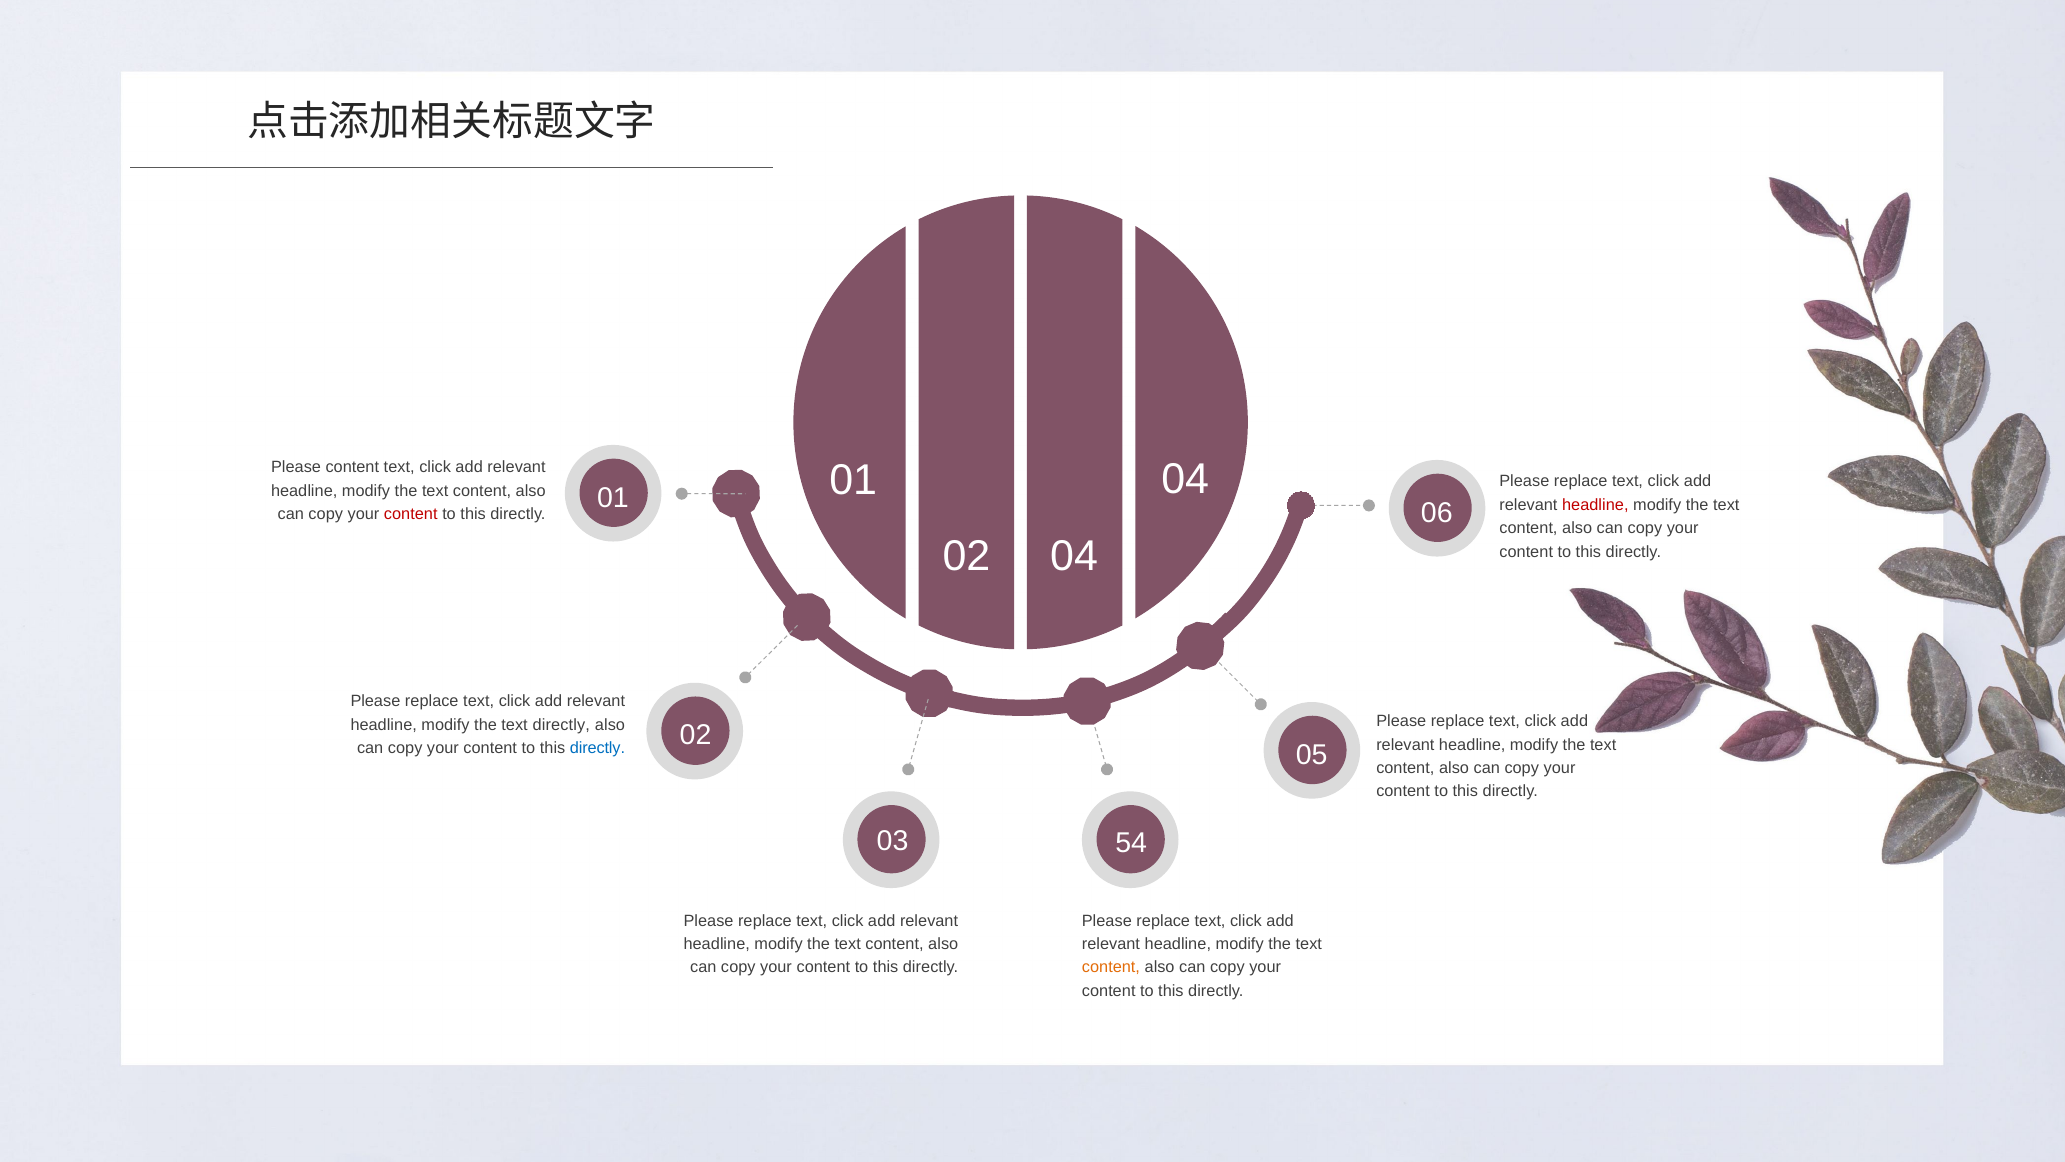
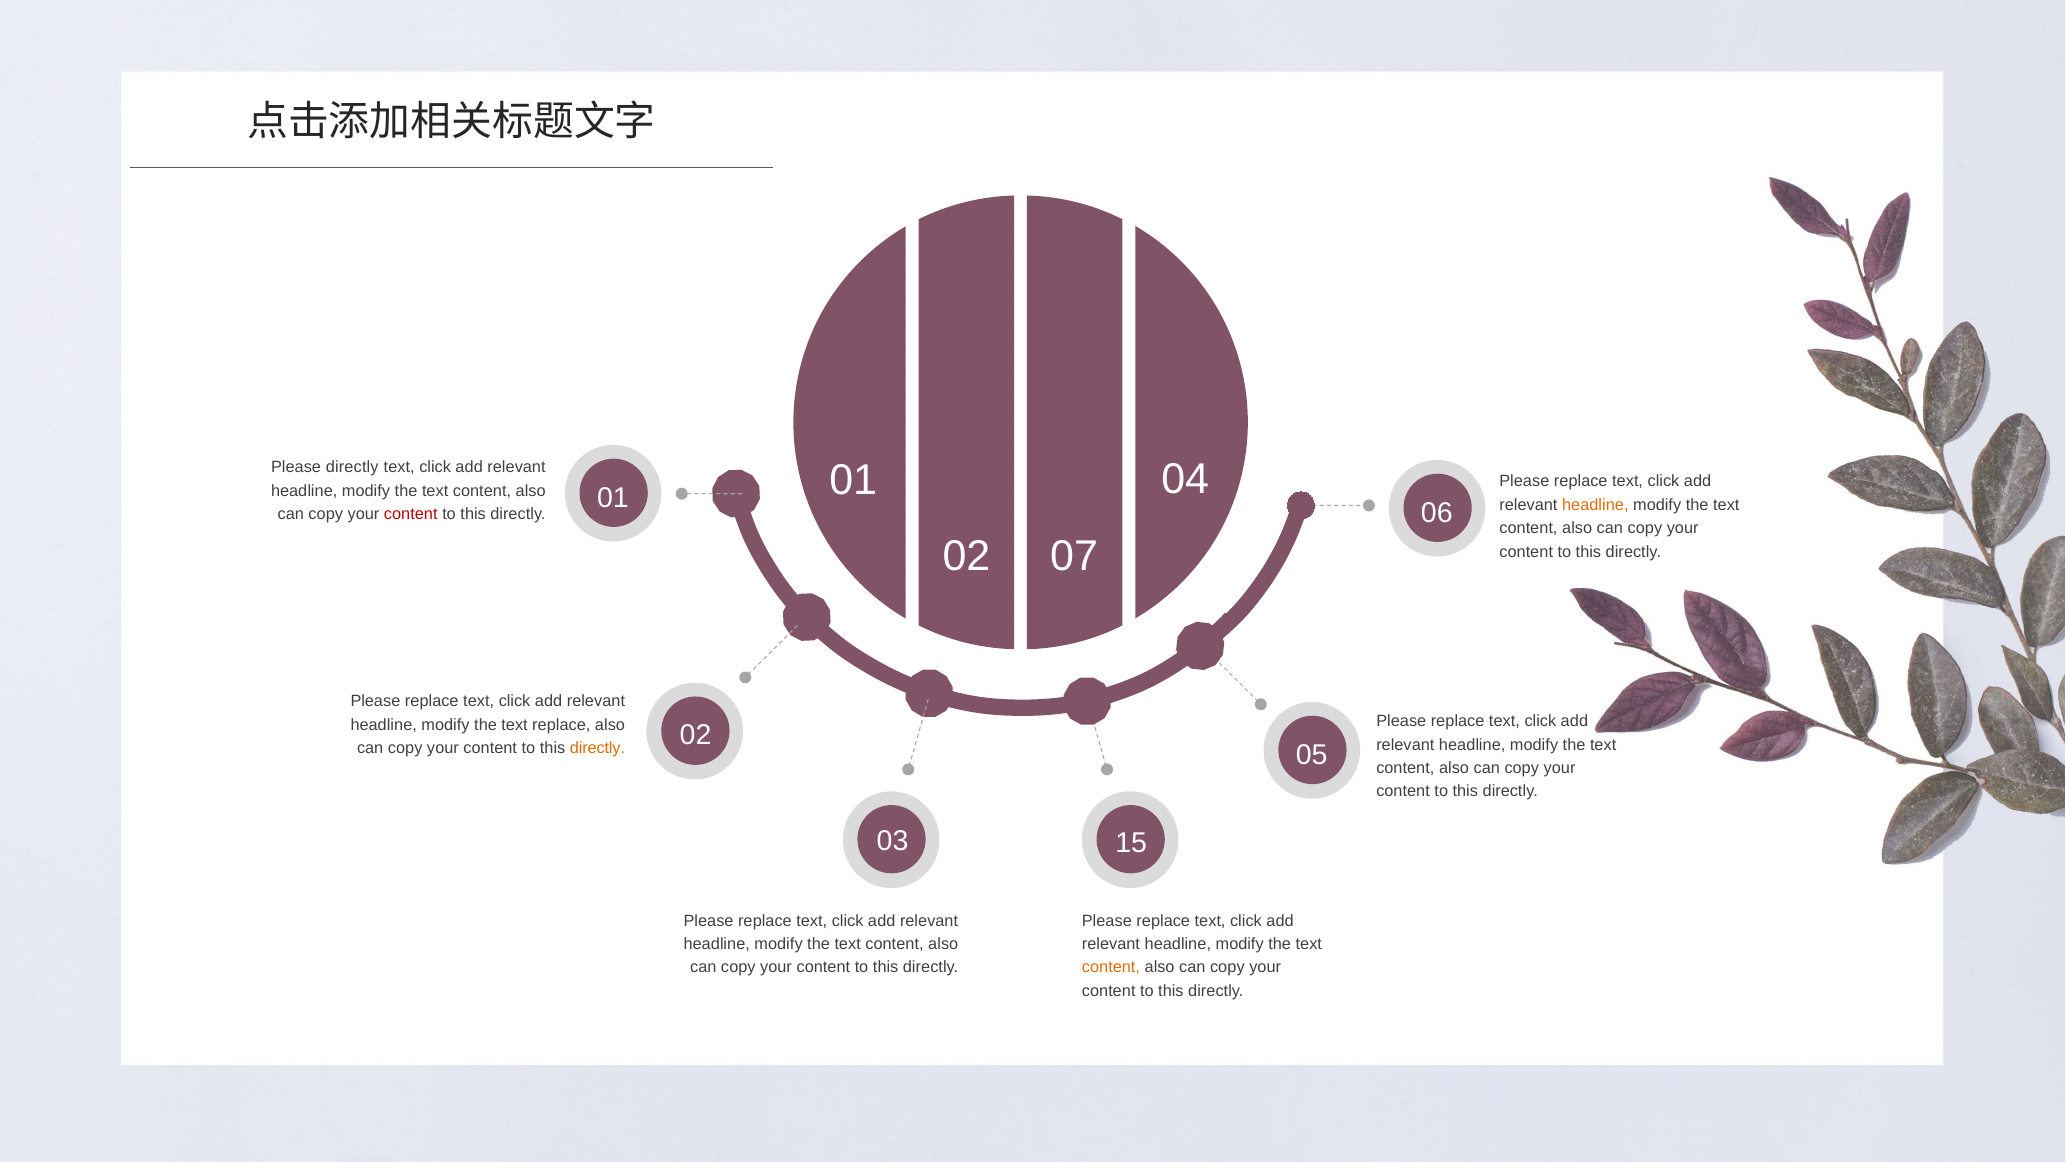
Please content: content -> directly (352, 467)
headline colour: red -> orange (1595, 505)
02 04: 04 -> 07 (1074, 556)
text directly: directly -> replace (561, 725)
directly colour: blue -> orange (597, 748)
54: 54 -> 15 (1131, 843)
